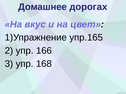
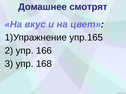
дорогах: дорогах -> смотрят (88, 7)
